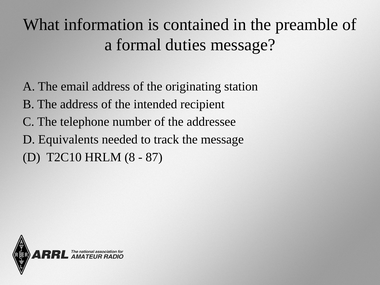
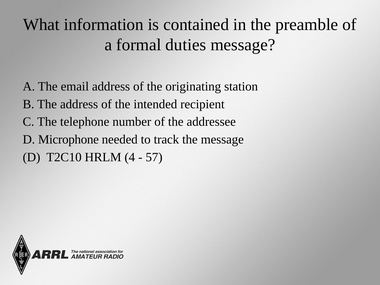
Equivalents: Equivalents -> Microphone (68, 140)
8: 8 -> 4 (130, 157)
87: 87 -> 57 (154, 157)
